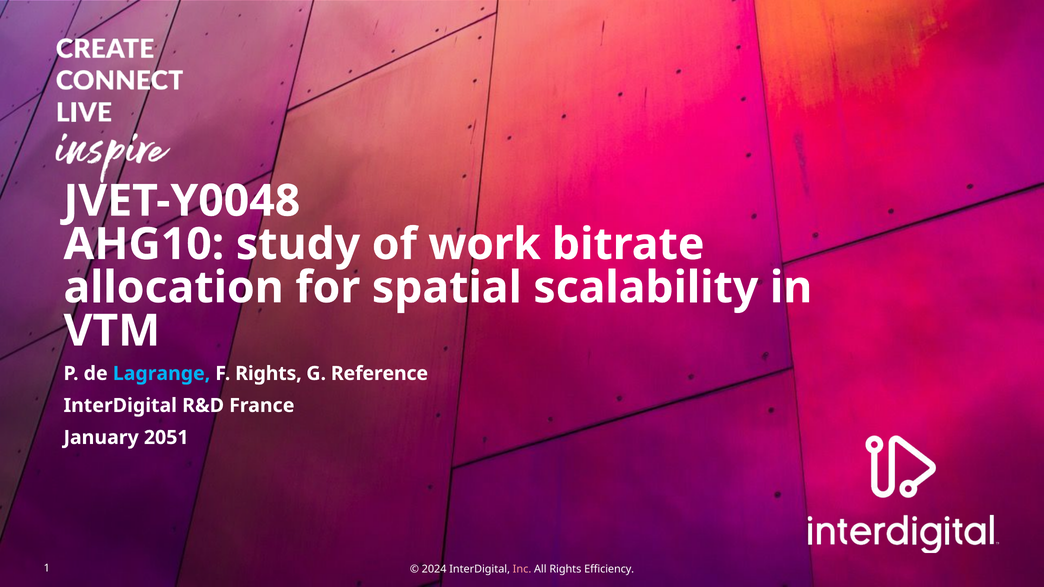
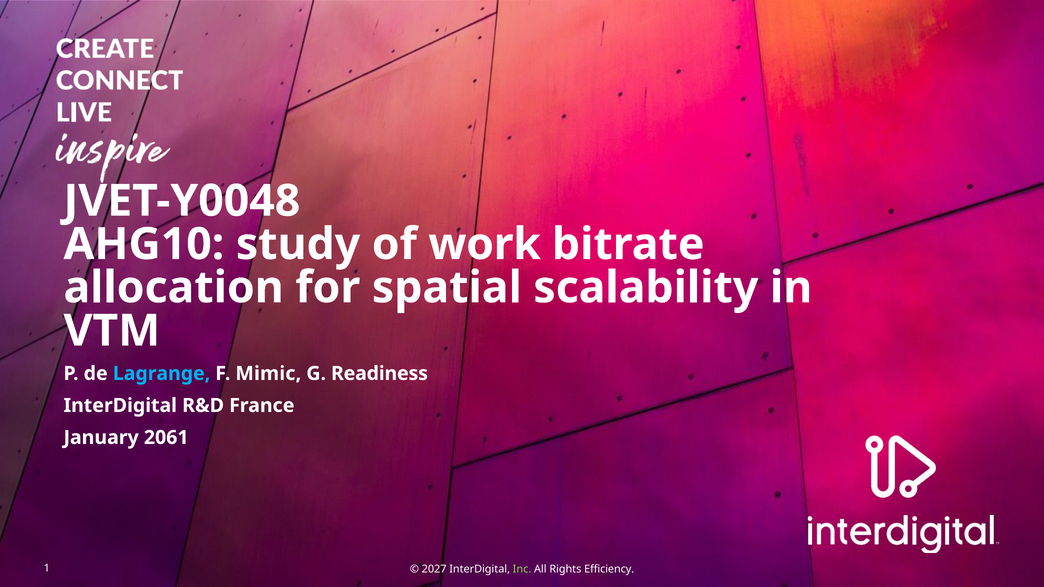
F Rights: Rights -> Mimic (268, 374)
Reference: Reference -> Readiness (379, 374)
2051: 2051 -> 2061 (166, 438)
2024: 2024 -> 2027 (434, 569)
Inc colour: pink -> light green (522, 569)
